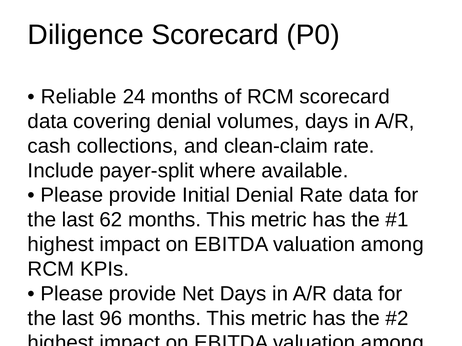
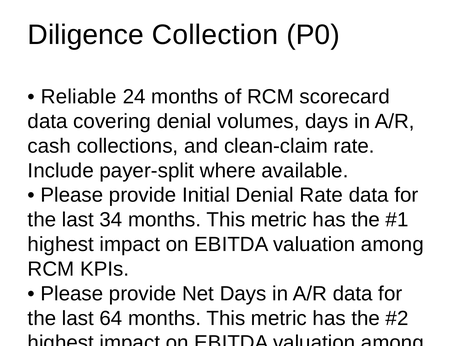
Diligence Scorecard: Scorecard -> Collection (215, 35)
62: 62 -> 34 (111, 220)
96: 96 -> 64 (111, 319)
